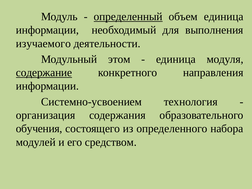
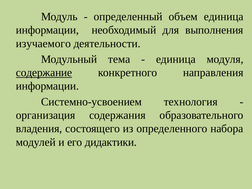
определенный underline: present -> none (128, 17)
этом: этом -> тема (119, 59)
обучения: обучения -> владения (39, 129)
средством: средством -> дидактики (111, 142)
